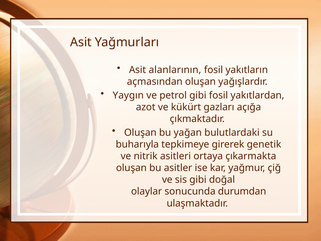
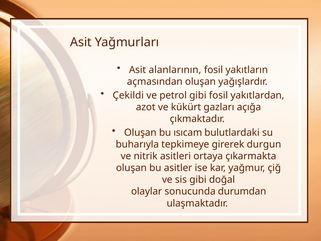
Yaygın: Yaygın -> Çekildi (128, 95)
yağan: yağan -> ısıcam (188, 132)
genetik: genetik -> durgun (264, 144)
